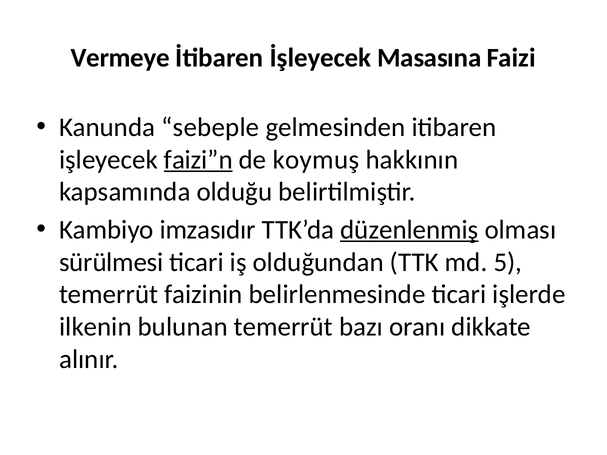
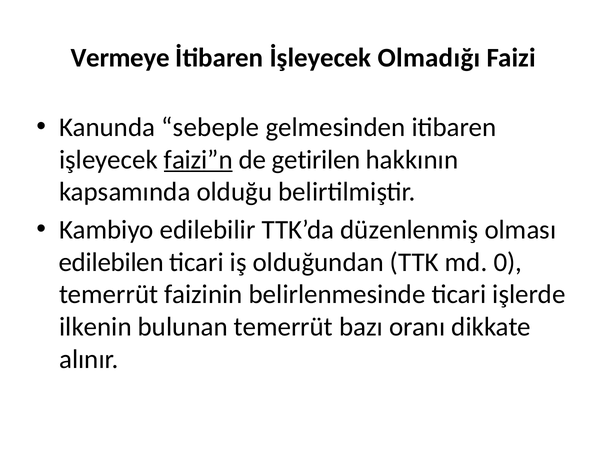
Masasına: Masasına -> Olmadığı (429, 58)
koymuş: koymuş -> getirilen (316, 160)
imzasıdır: imzasıdır -> edilebilir (208, 230)
düzenlenmiş underline: present -> none (409, 230)
sürülmesi: sürülmesi -> edilebilen (111, 262)
5: 5 -> 0 (508, 262)
